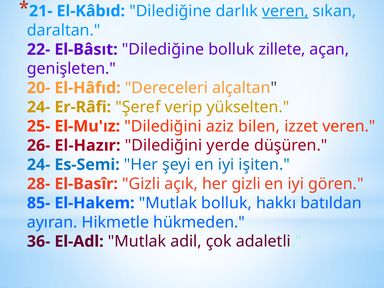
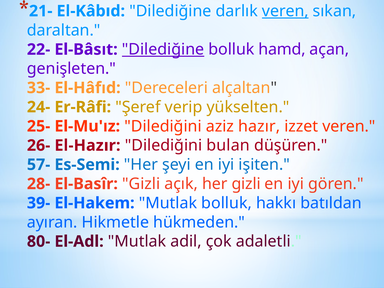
Dilediğine underline: none -> present (163, 49)
zillete: zillete -> hamd (282, 49)
20-: 20- -> 33- (39, 88)
bilen: bilen -> hazır (259, 126)
yerde: yerde -> bulan (228, 145)
24-: 24- -> 57- (39, 165)
85-: 85- -> 39- (39, 203)
36-: 36- -> 80- (39, 241)
